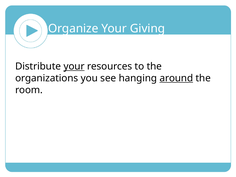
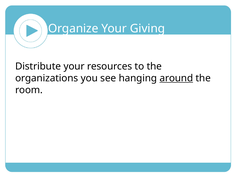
your underline: present -> none (74, 66)
